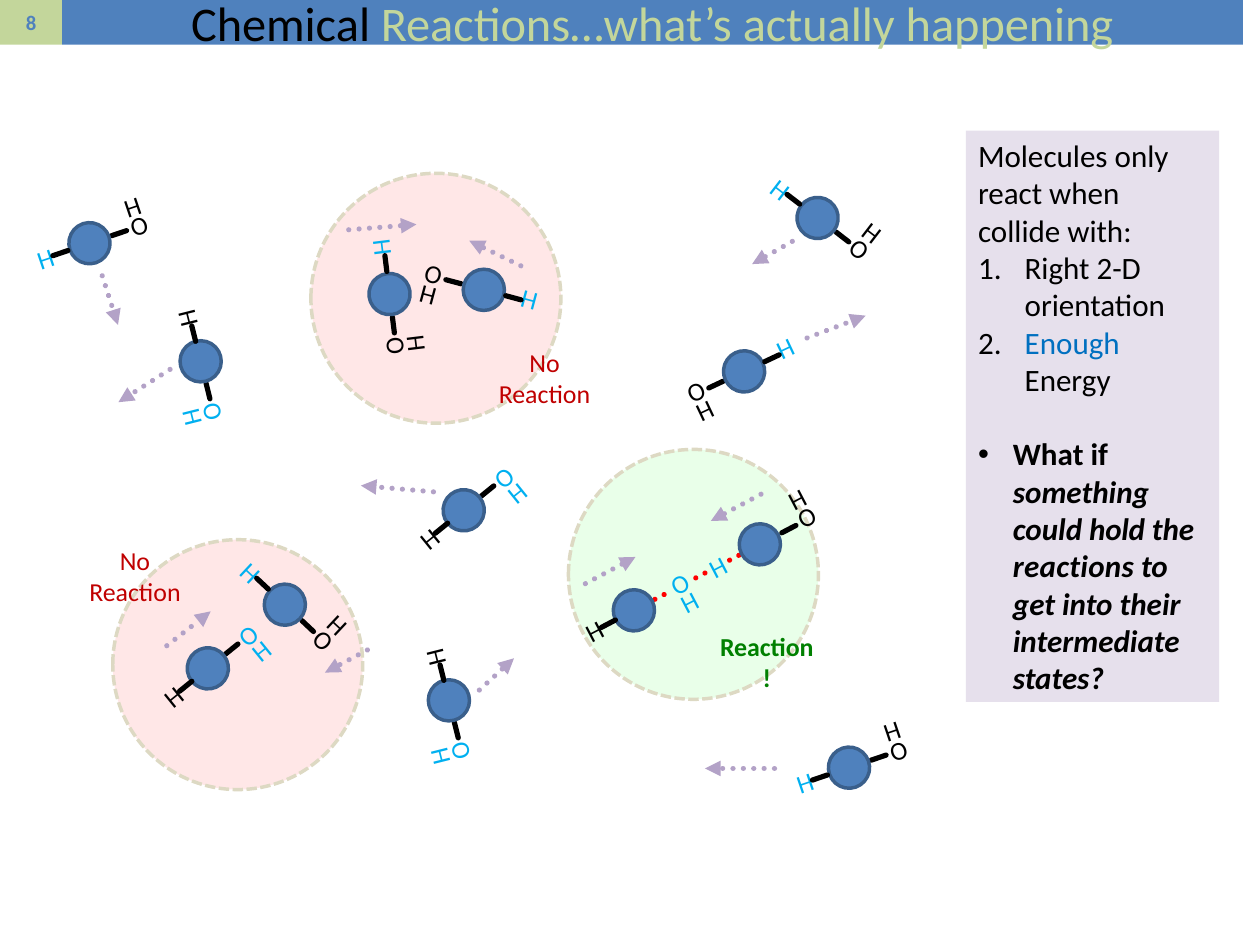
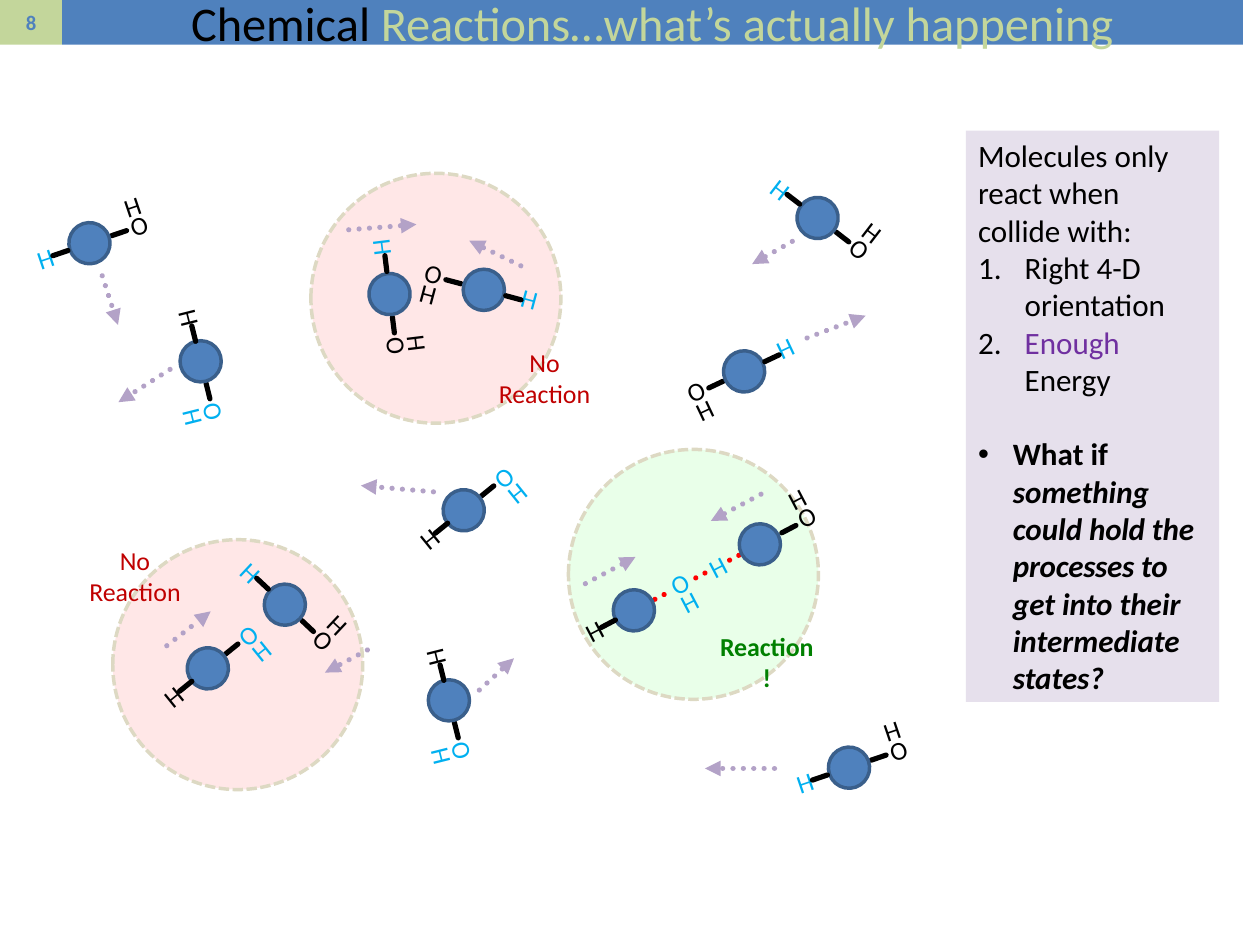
2-D: 2-D -> 4-D (1119, 269)
Enough colour: blue -> purple (1072, 344)
reactions: reactions -> processes (1074, 568)
